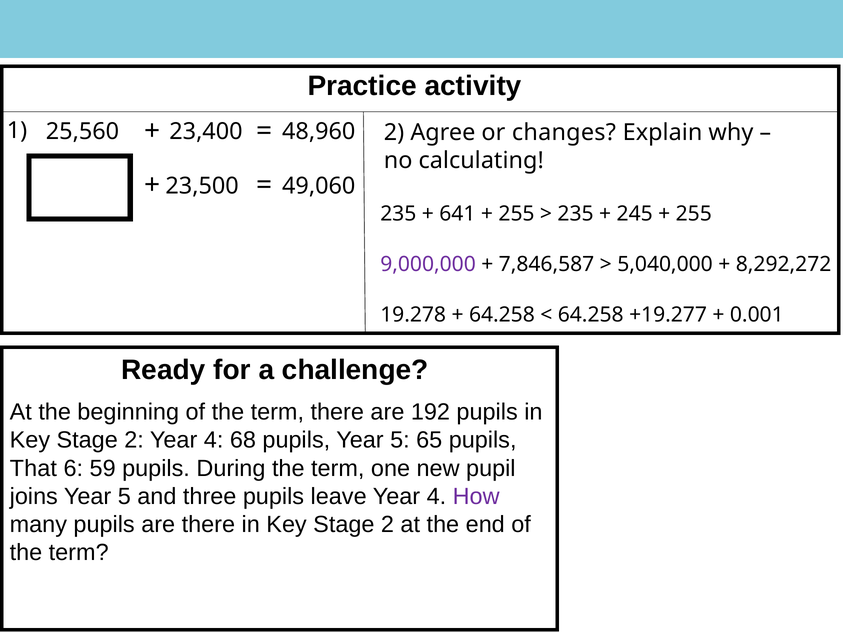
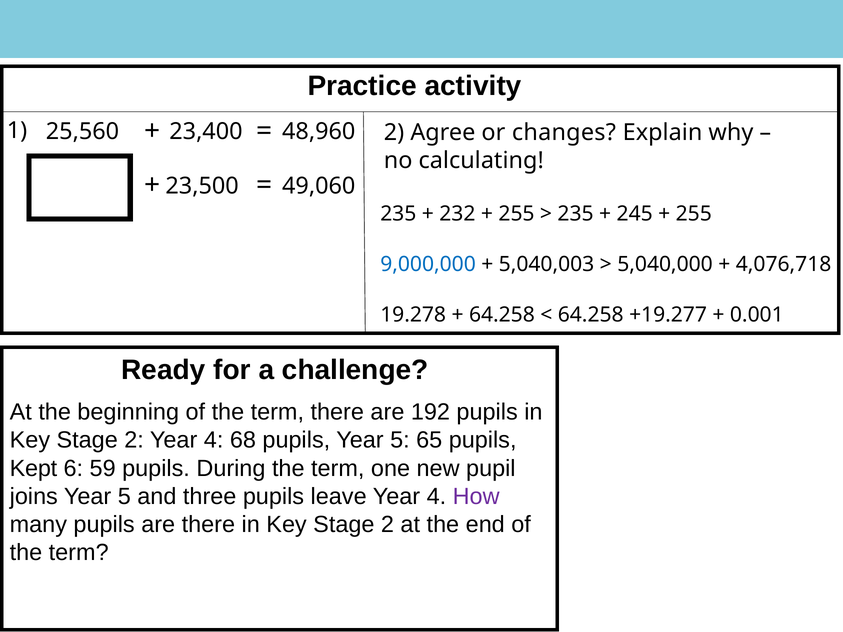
641: 641 -> 232 (457, 214)
9,000,000 colour: purple -> blue (428, 264)
7,846,587: 7,846,587 -> 5,040,003 (546, 264)
8,292,272: 8,292,272 -> 4,076,718 (784, 264)
That: That -> Kept (33, 469)
